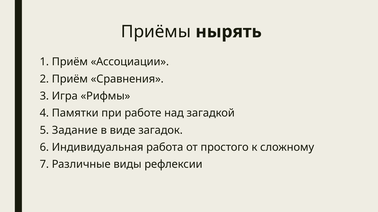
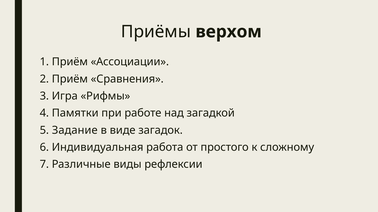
нырять: нырять -> верхом (229, 32)
